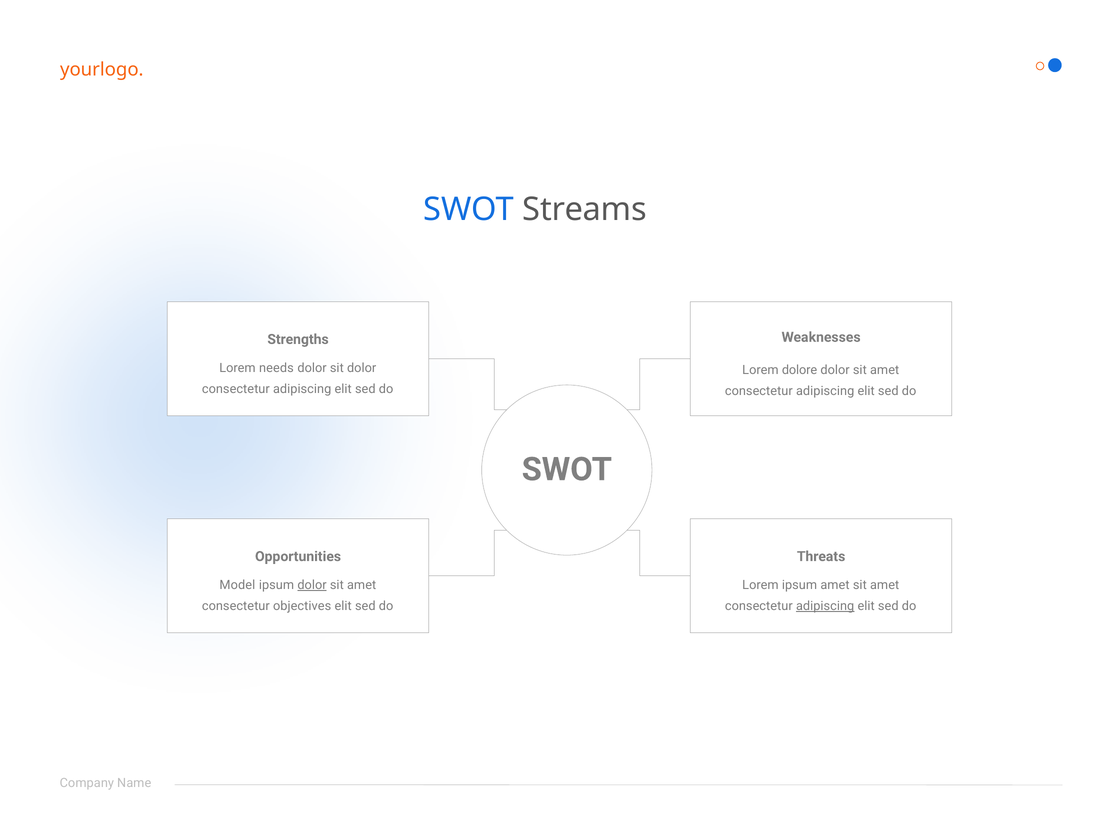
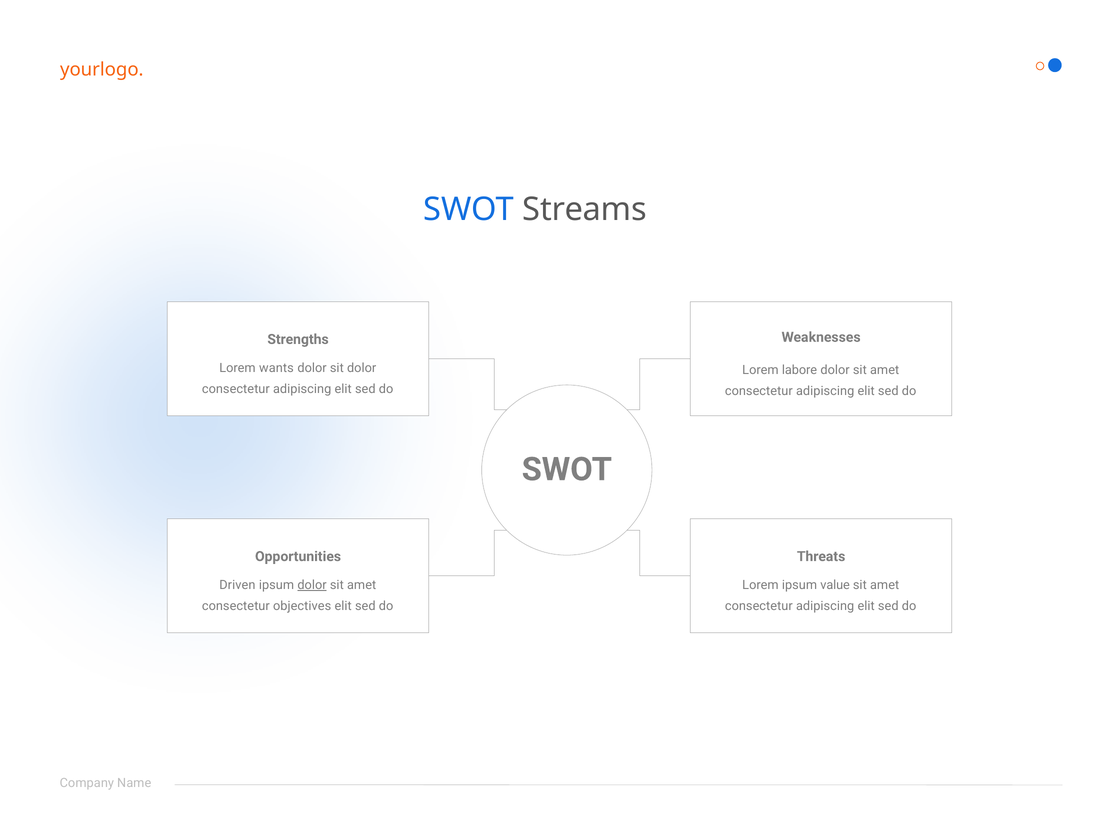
needs: needs -> wants (276, 368)
dolore: dolore -> labore (800, 370)
Model: Model -> Driven (237, 585)
ipsum amet: amet -> value (835, 585)
adipiscing underline: present -> none (825, 606)
